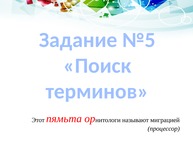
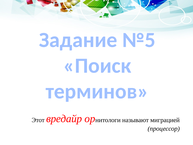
пямьта: пямьта -> вредайр (64, 119)
